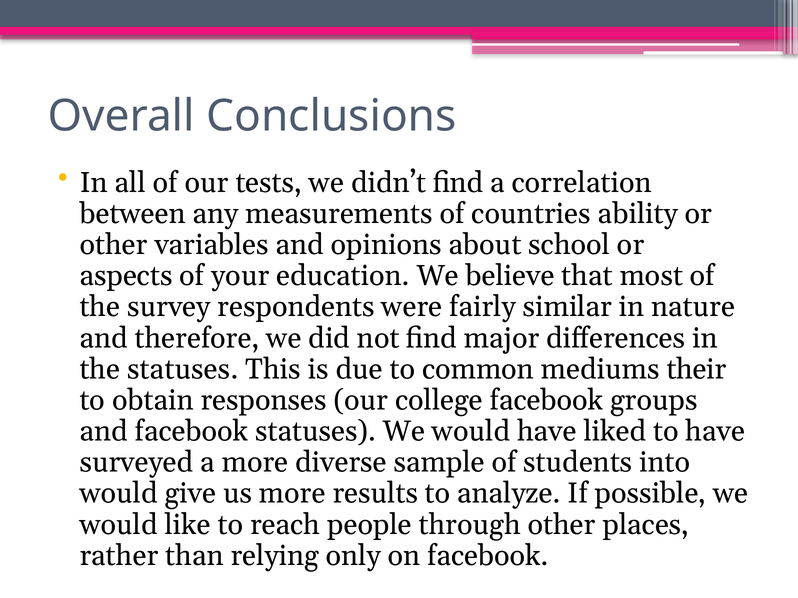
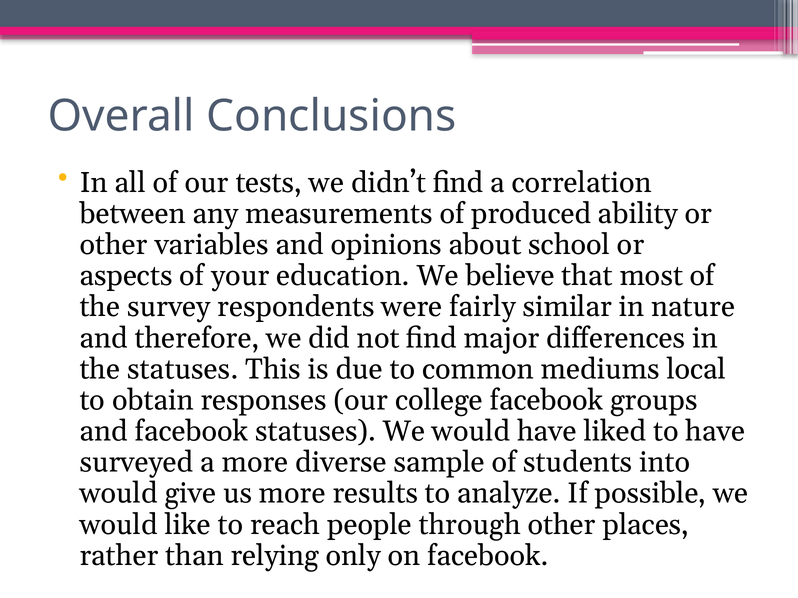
countries: countries -> produced (531, 214)
their: their -> local (696, 369)
